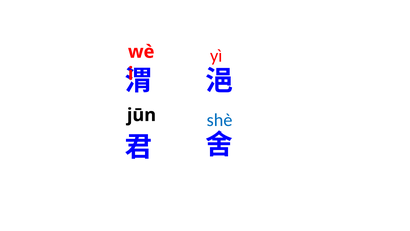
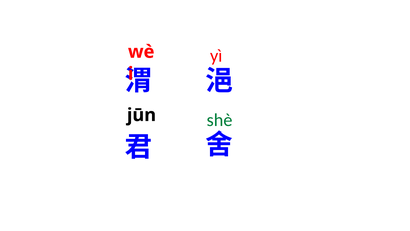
shè colour: blue -> green (220, 120)
